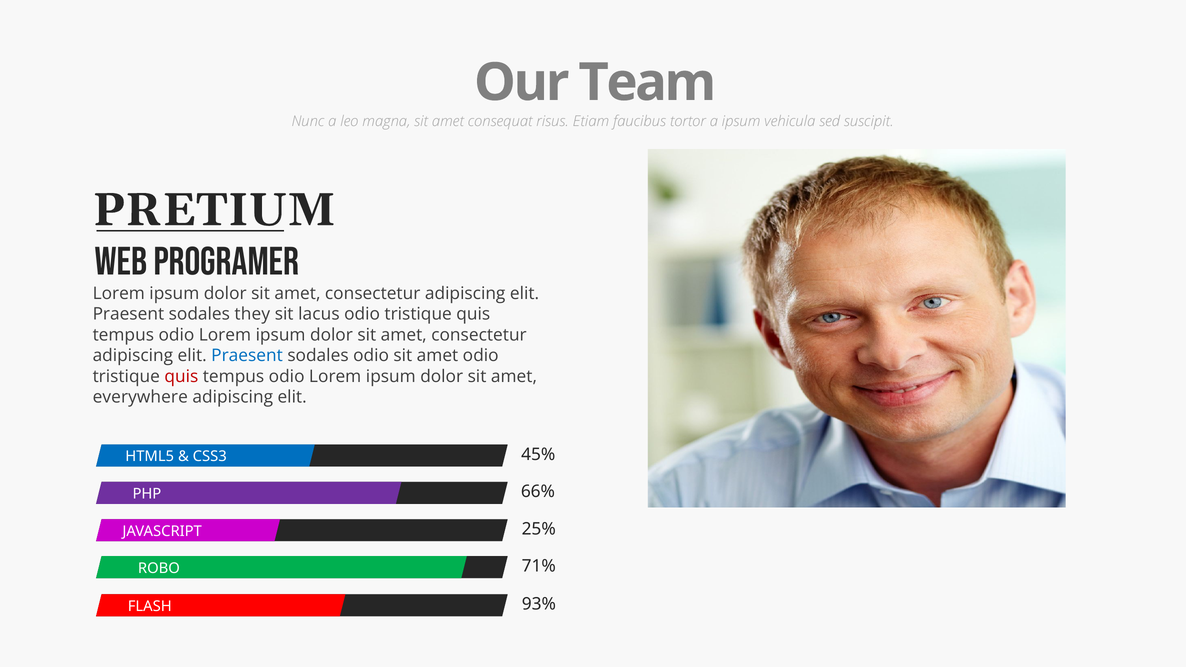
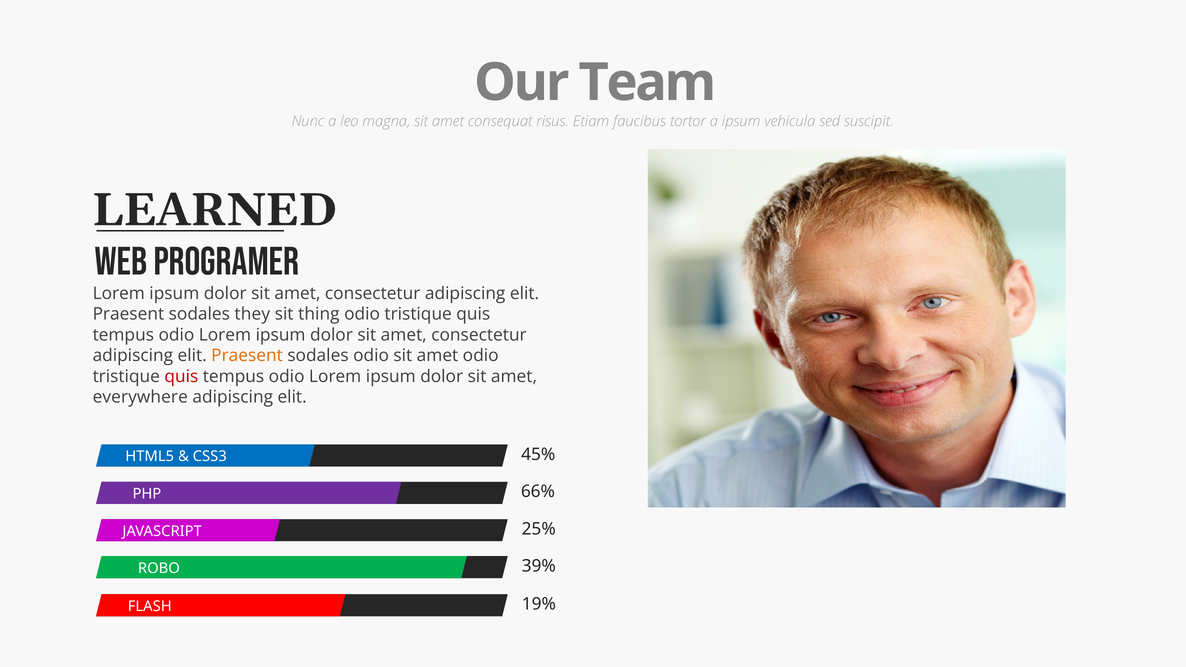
PRETIUM: PRETIUM -> LEARNED (214, 210)
lacus: lacus -> thing (319, 314)
Praesent colour: blue -> orange (247, 356)
71%: 71% -> 39% (539, 566)
93%: 93% -> 19% (539, 604)
